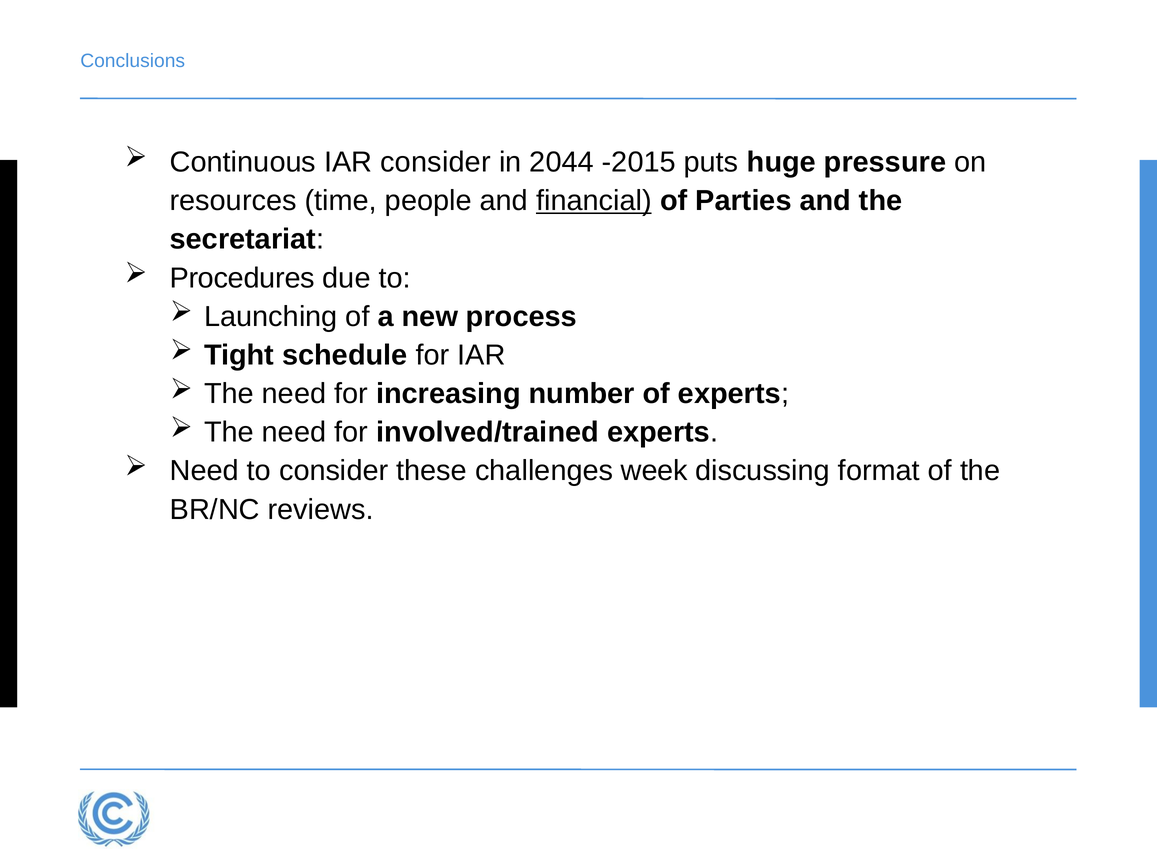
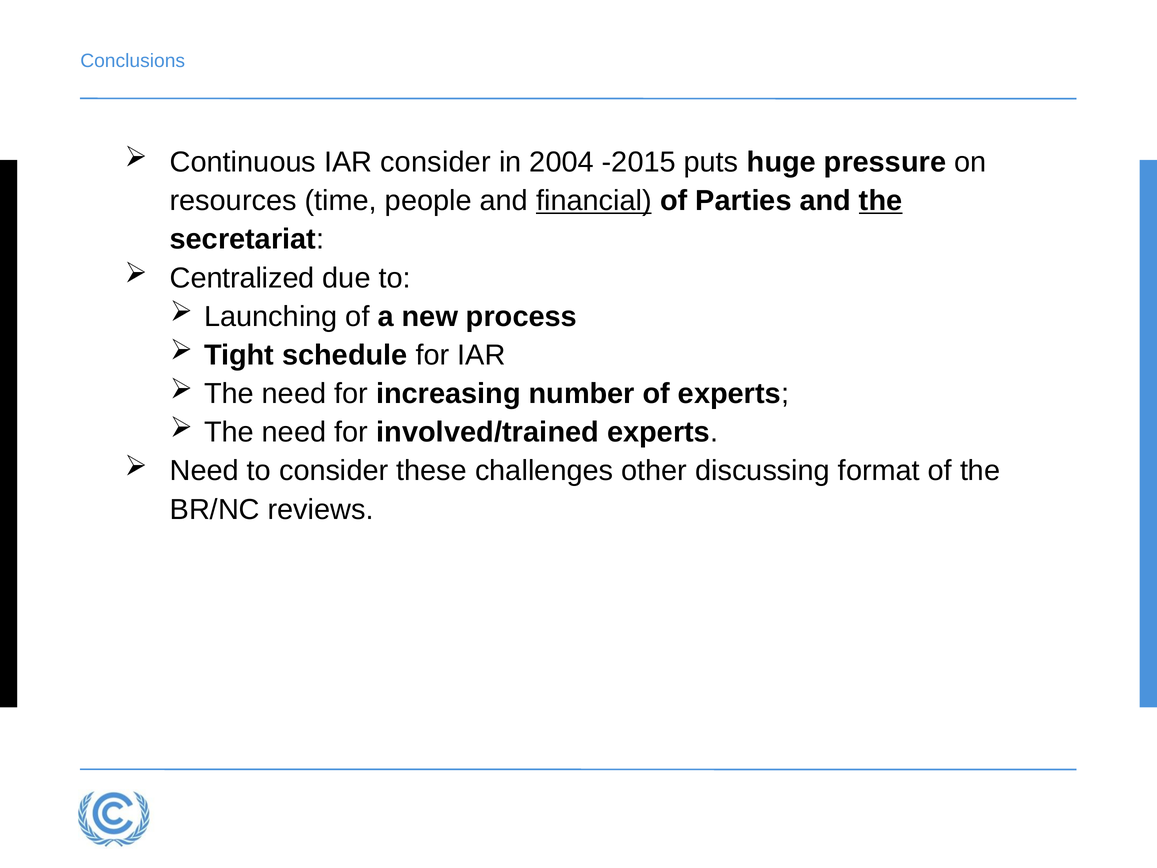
2044: 2044 -> 2004 (562, 162)
the underline: none -> present (881, 201)
Procedures: Procedures -> Centralized (242, 278)
week: week -> other (654, 471)
